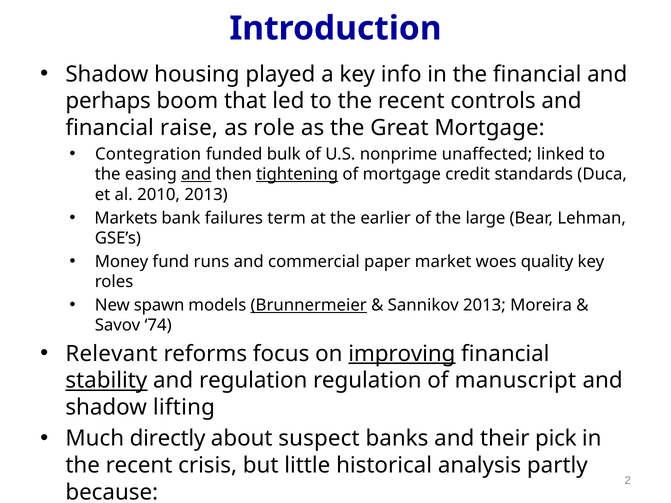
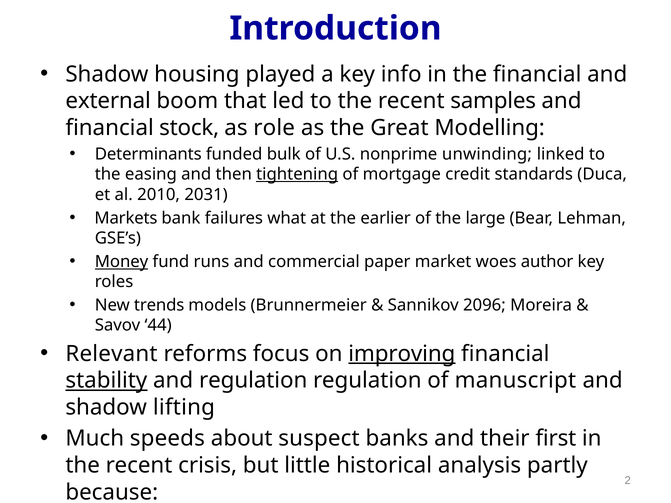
perhaps: perhaps -> external (108, 101)
controls: controls -> samples (493, 101)
raise: raise -> stock (189, 128)
Great Mortgage: Mortgage -> Modelling (490, 128)
Contegration: Contegration -> Determinants (148, 154)
unaffected: unaffected -> unwinding (487, 154)
and underline: present -> none (196, 175)
2010 2013: 2013 -> 2031 (206, 195)
failures term: term -> what (287, 218)
Money underline: none -> present (122, 262)
quality: quality -> author (547, 262)
spawn: spawn -> trends (159, 305)
Brunnermeier underline: present -> none (309, 305)
Sannikov 2013: 2013 -> 2096 (484, 305)
74: 74 -> 44 (158, 325)
directly: directly -> speeds (167, 439)
pick: pick -> first (556, 439)
